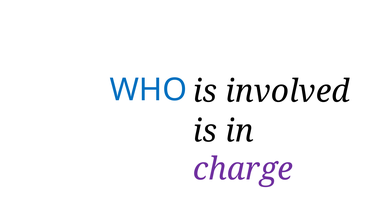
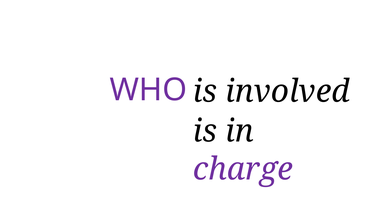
WHO colour: blue -> purple (148, 90)
